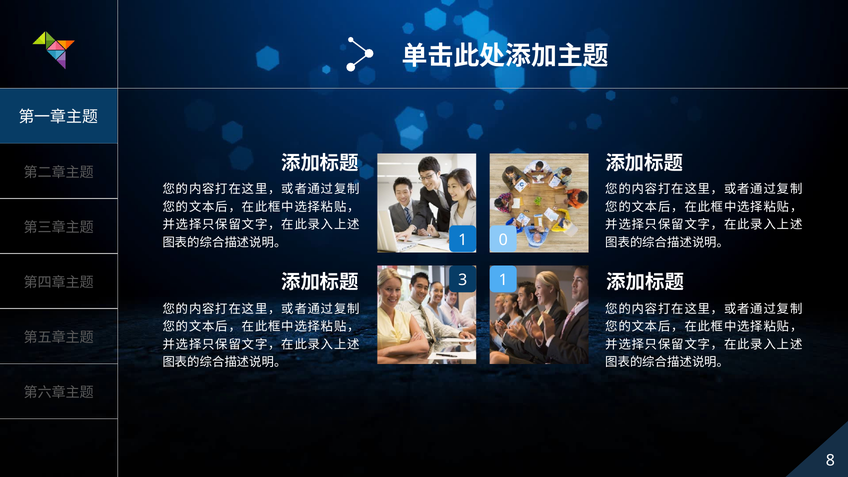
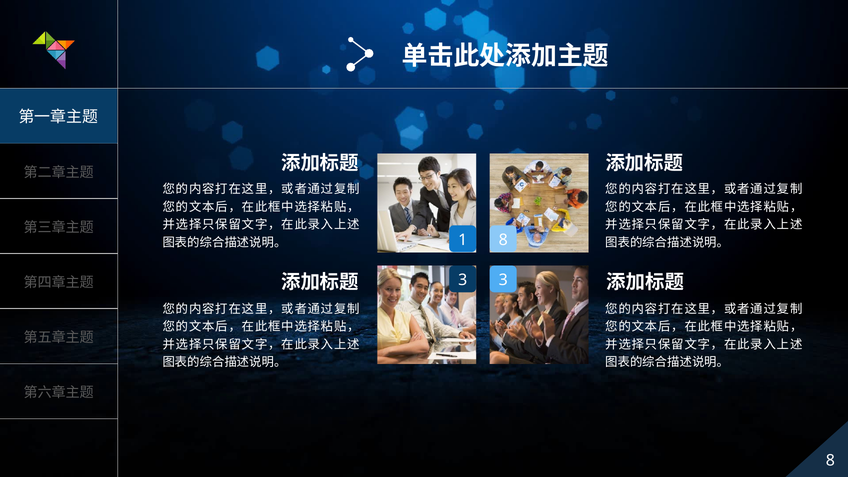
1 0: 0 -> 8 (503, 240)
3 1: 1 -> 3 (503, 280)
